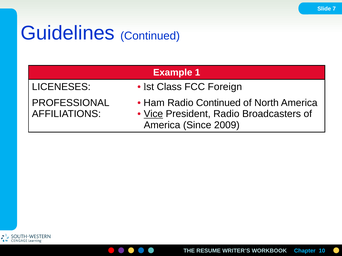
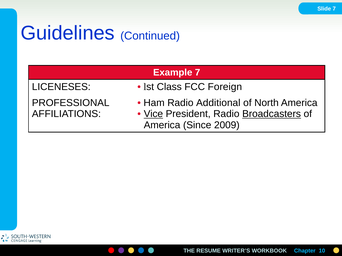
Example 1: 1 -> 7 (198, 73)
Radio Continued: Continued -> Additional (218, 103)
Broadcasters underline: none -> present (272, 114)
